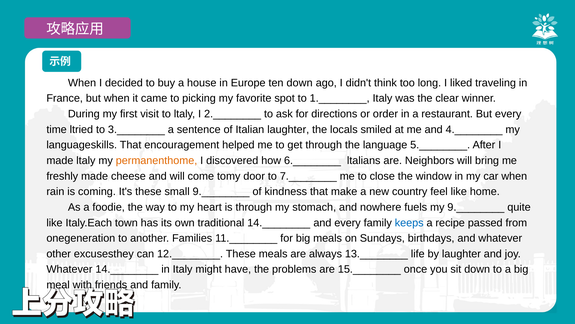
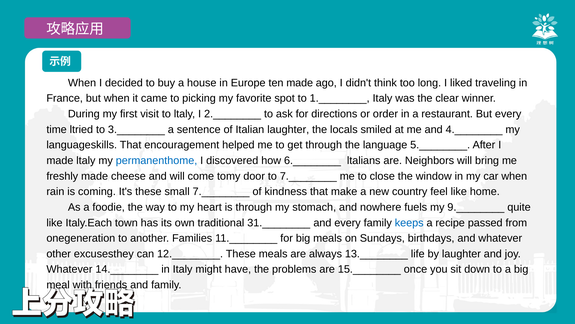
ten down: down -> made (300, 83)
permanenthome colour: orange -> blue (157, 160)
small 9.________: 9.________ -> 7.________ (221, 191)
traditional 14.________: 14.________ -> 31.________ (279, 222)
